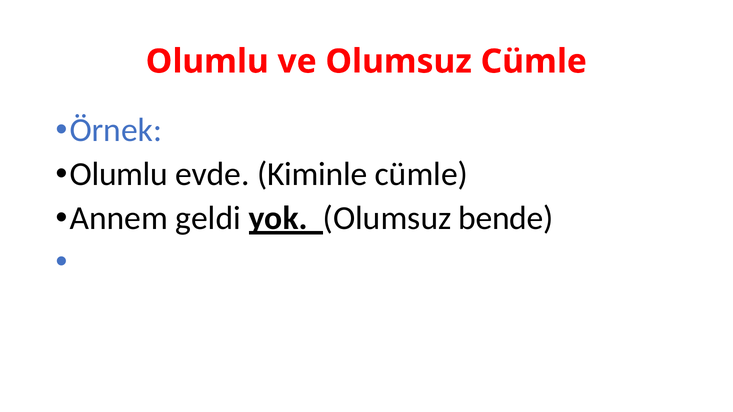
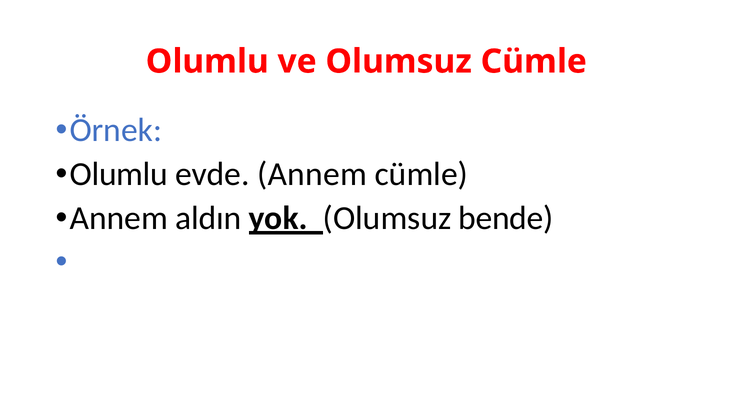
evde Kiminle: Kiminle -> Annem (312, 174)
geldi: geldi -> aldın (208, 218)
